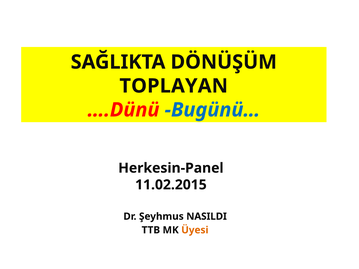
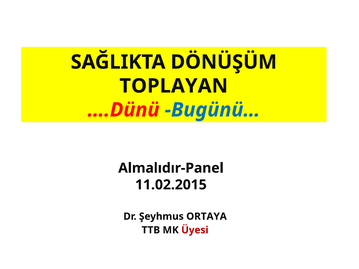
Herkesin-Panel: Herkesin-Panel -> Almalıdır-Panel (171, 168)
NASILDI: NASILDI -> ORTAYA (207, 217)
Üyesi colour: orange -> red (195, 230)
